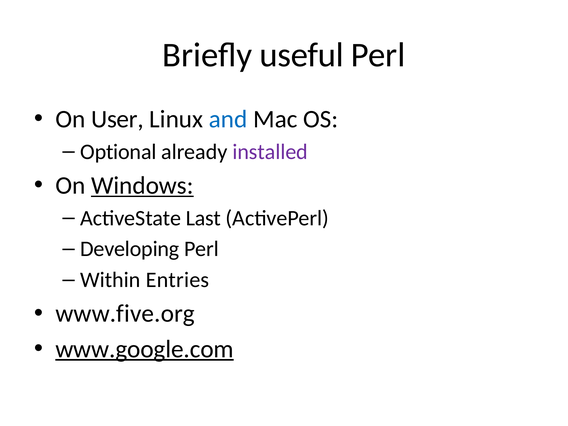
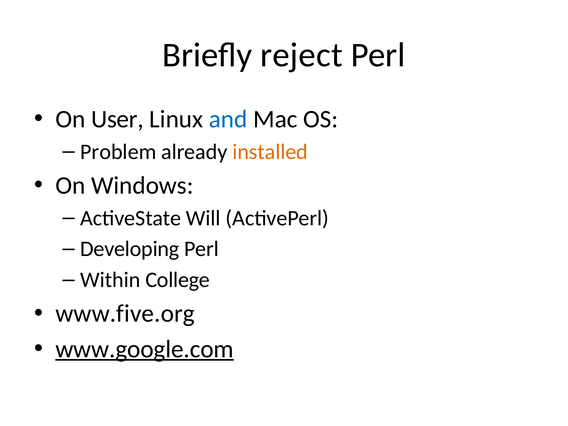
useful: useful -> reject (301, 55)
Optional: Optional -> Problem (118, 152)
installed colour: purple -> orange (270, 152)
Windows underline: present -> none (142, 185)
Last: Last -> Will (203, 218)
Entries: Entries -> College (178, 280)
